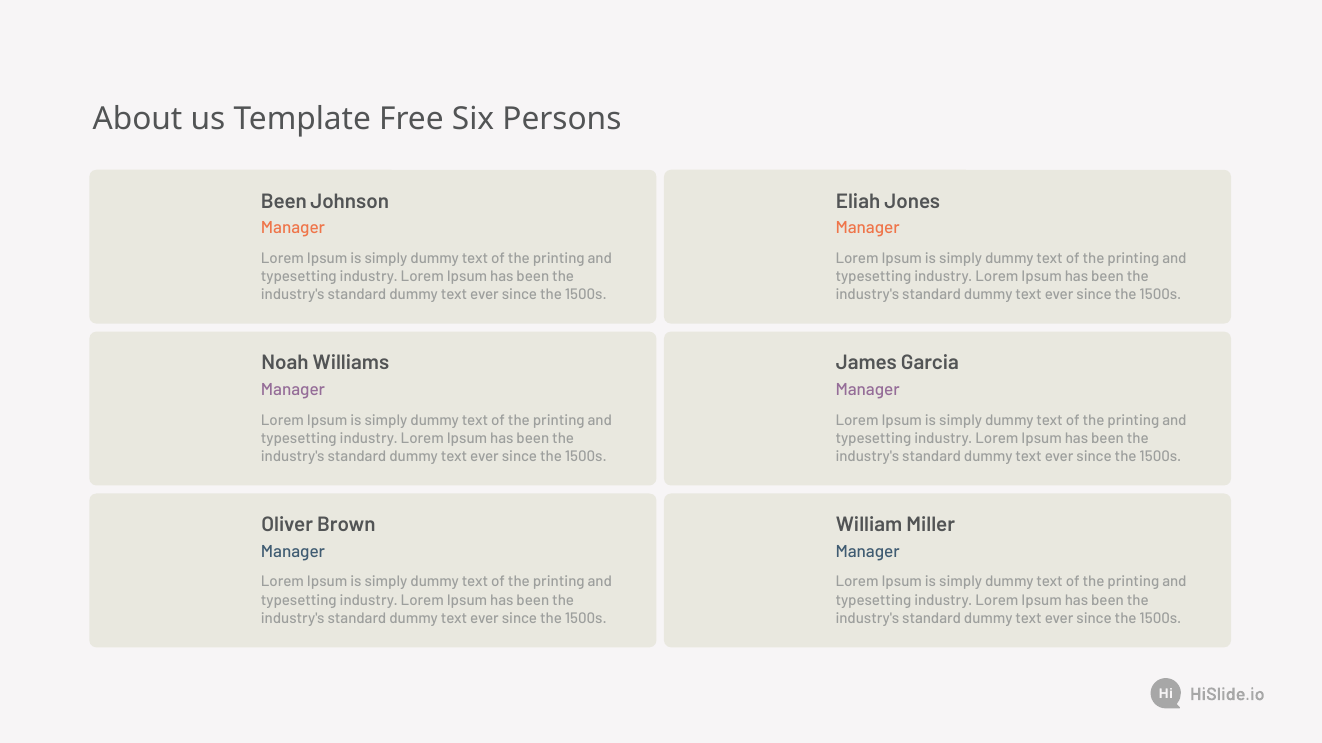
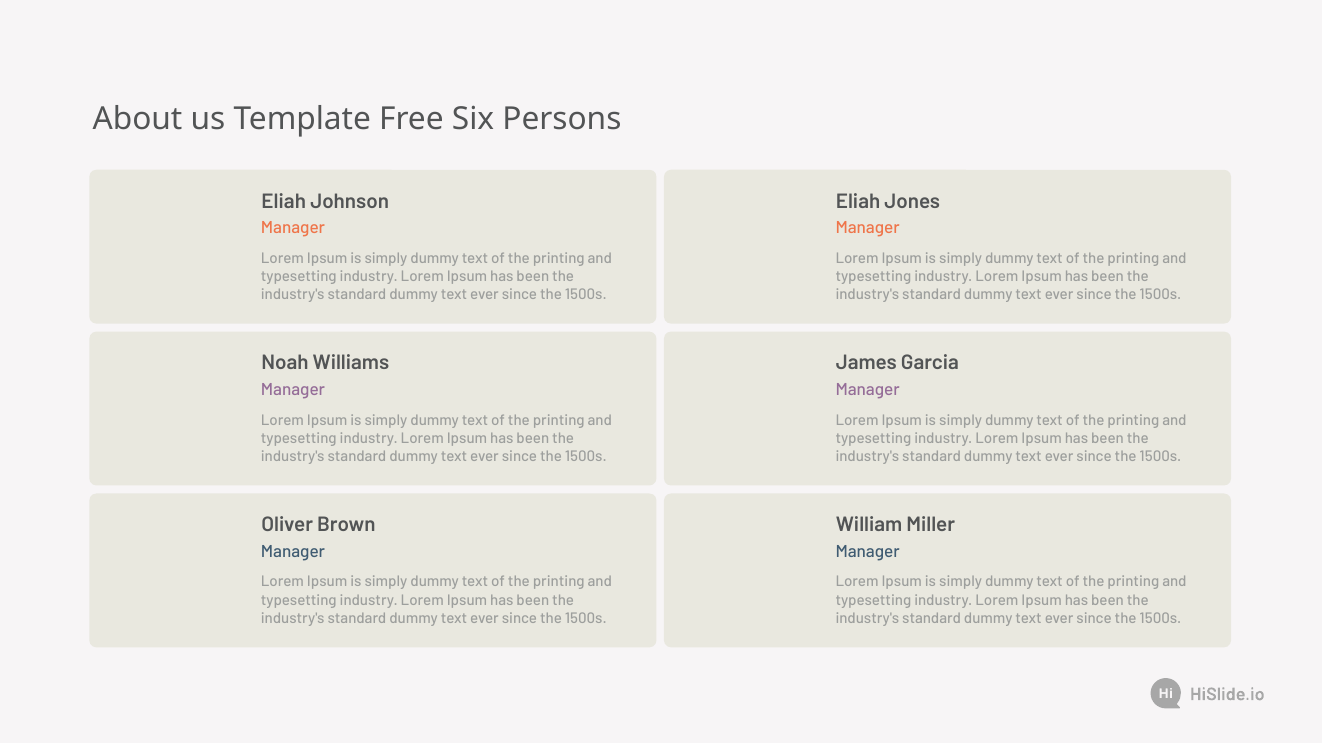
Been: Been -> Eliah (284, 201)
